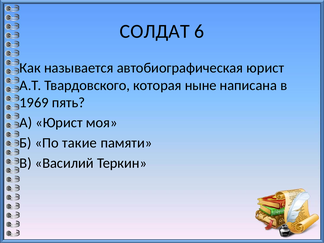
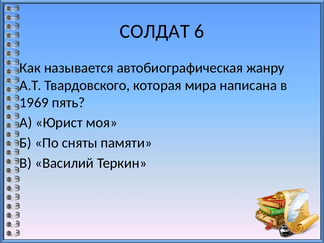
автобиографическая юрист: юрист -> жанру (265, 68)
ныне: ныне -> мира (201, 85)
такие: такие -> сняты (80, 143)
